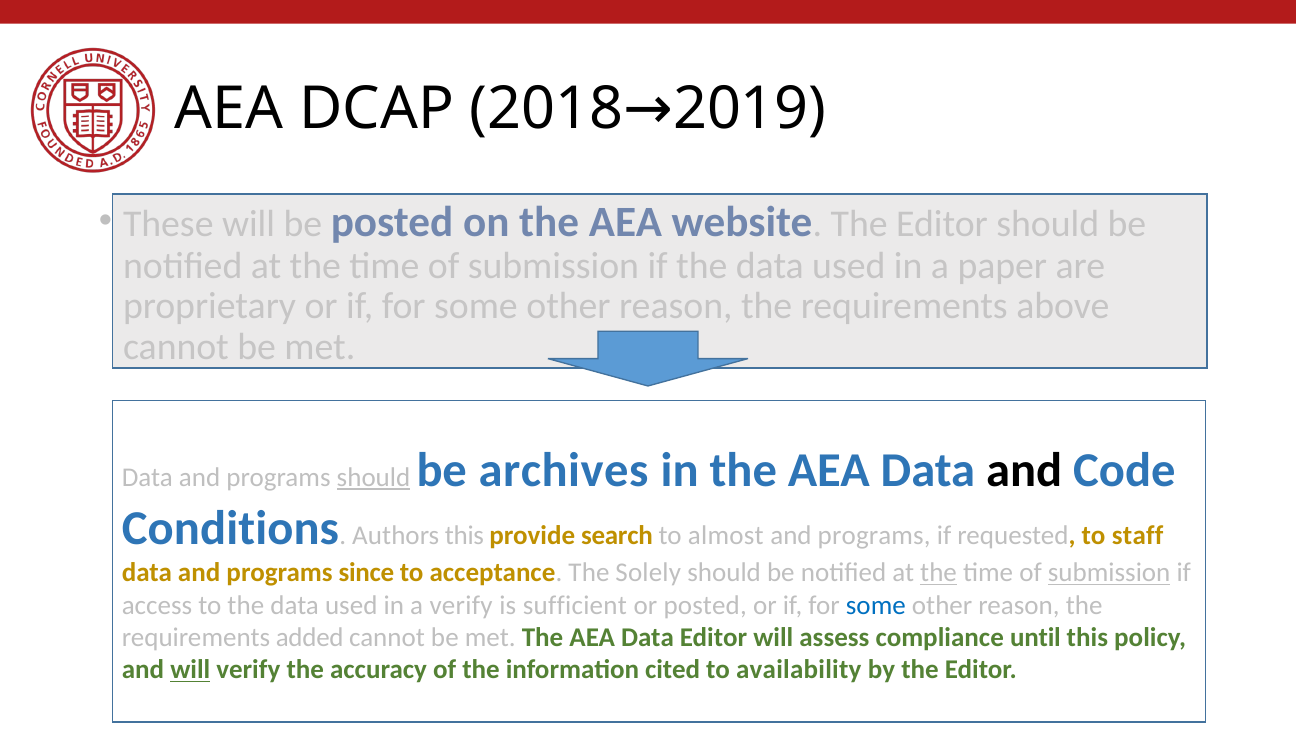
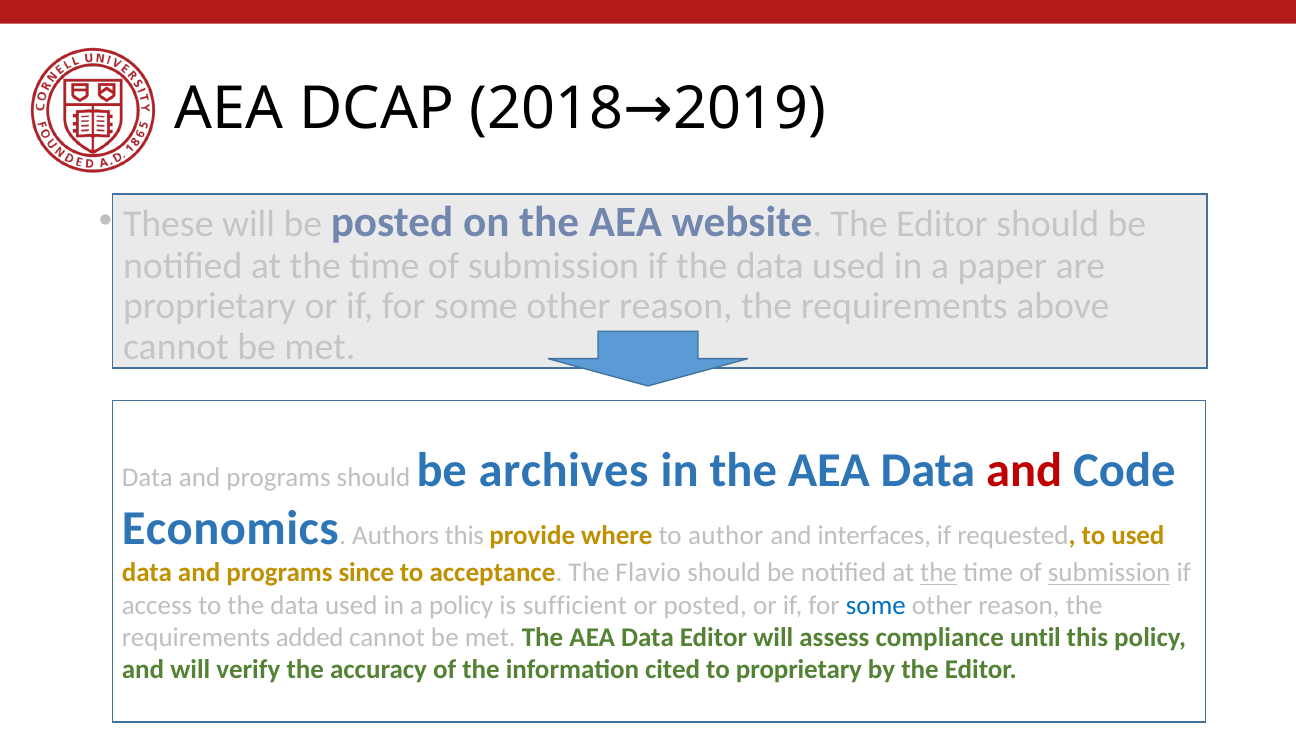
should underline: present -> none (374, 478)
and colour: black -> red (1024, 471)
Conditions: Conditions -> Economics (230, 529)
search: search -> where (617, 536)
almost: almost -> author (726, 536)
programs: programs -> interfaces (874, 536)
to staff: staff -> used (1138, 536)
Solely: Solely -> Flavio (648, 573)
a verify: verify -> policy (461, 605)
will underline: present -> none (190, 670)
to availability: availability -> proprietary (799, 670)
